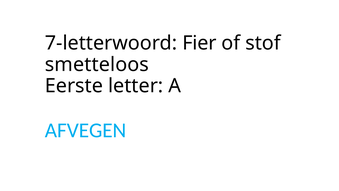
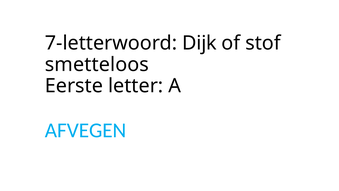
Fier: Fier -> Dijk (199, 43)
